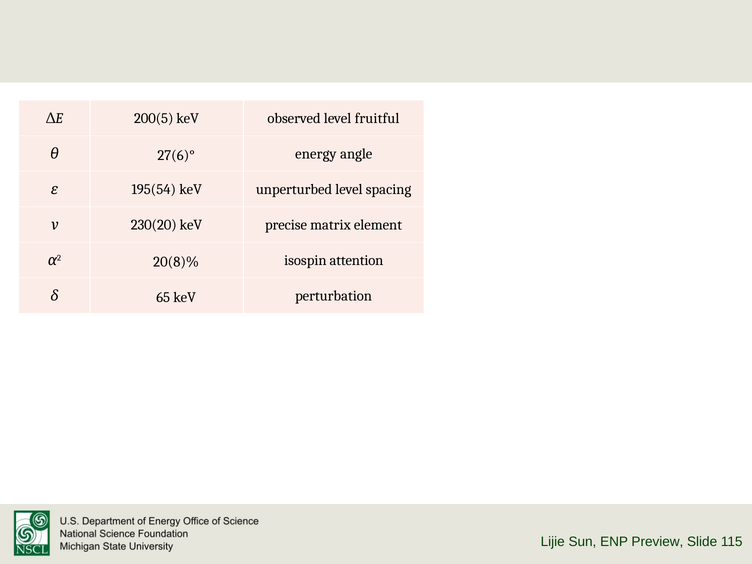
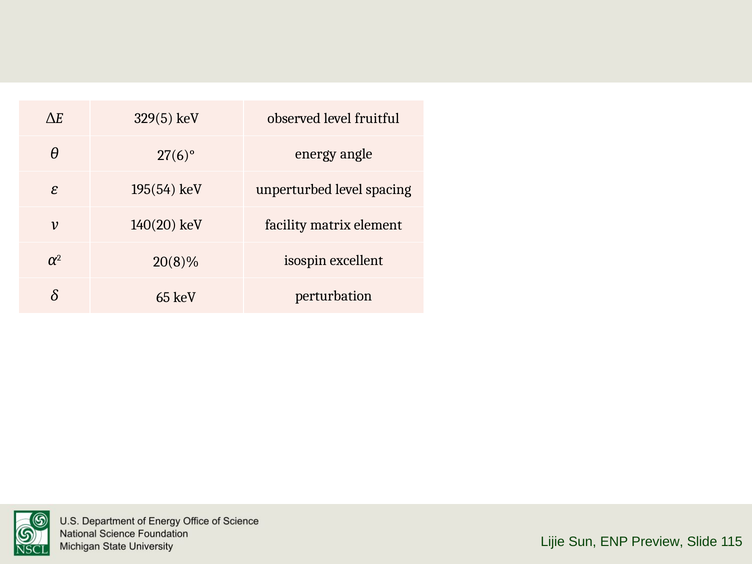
200(5: 200(5 -> 329(5 (154, 118)
230(20: 230(20 -> 140(20 (154, 225)
precise: precise -> facility (286, 225)
attention: attention -> excellent (356, 260)
